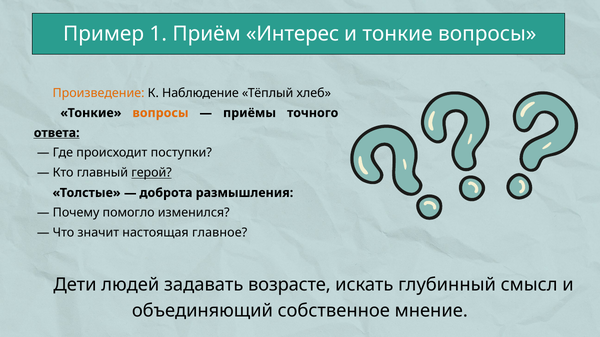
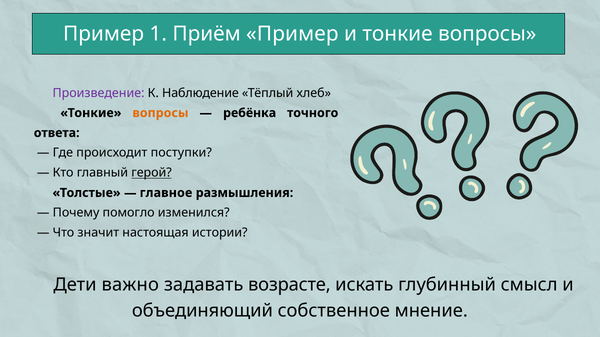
Приём Интерес: Интерес -> Пример (292, 34)
Произведение colour: orange -> purple (99, 93)
приёмы: приёмы -> ребёнка (250, 113)
ответа underline: present -> none (57, 133)
доброта: доброта -> главное (166, 193)
главное: главное -> истории (220, 233)
людей: людей -> важно (130, 285)
